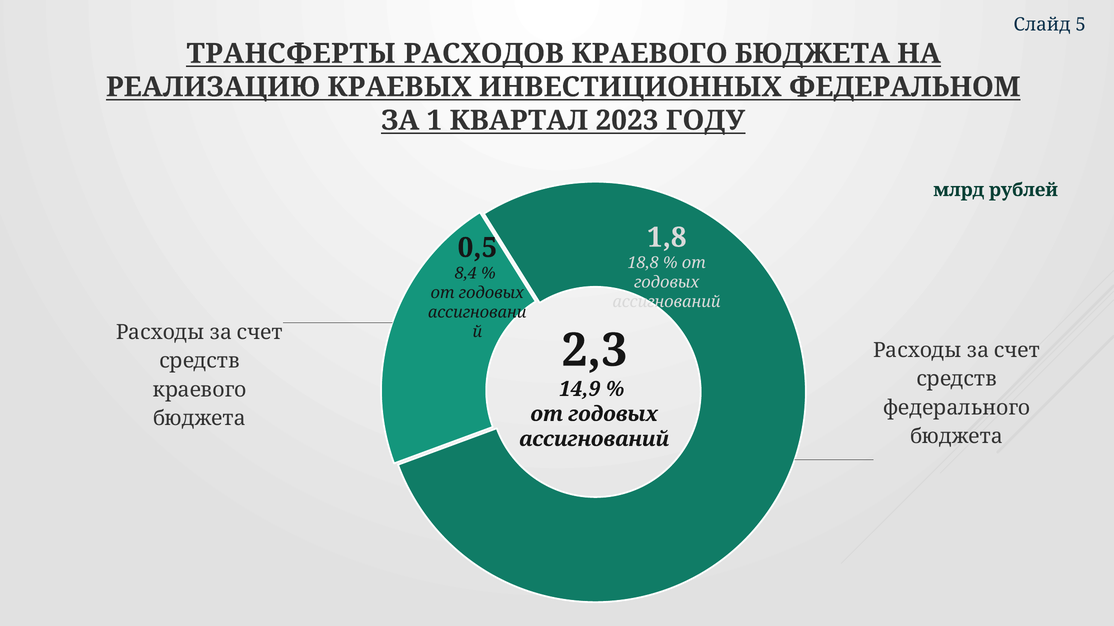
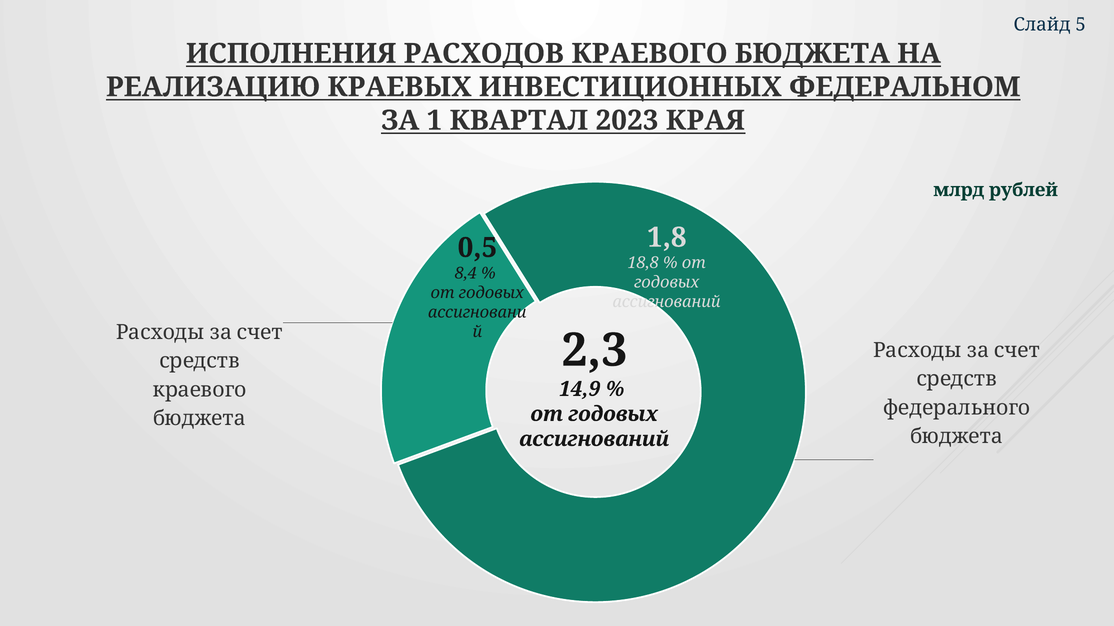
ТРАНСФЕРТЫ: ТРАНСФЕРТЫ -> ИСПОЛНЕНИЯ (291, 54)
ГОДУ: ГОДУ -> КРАЯ (705, 121)
